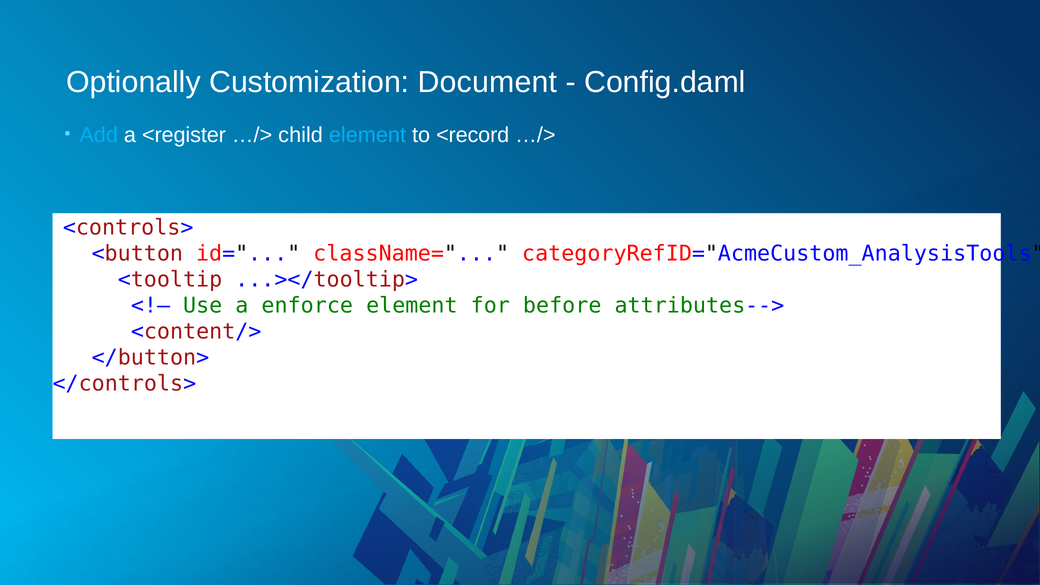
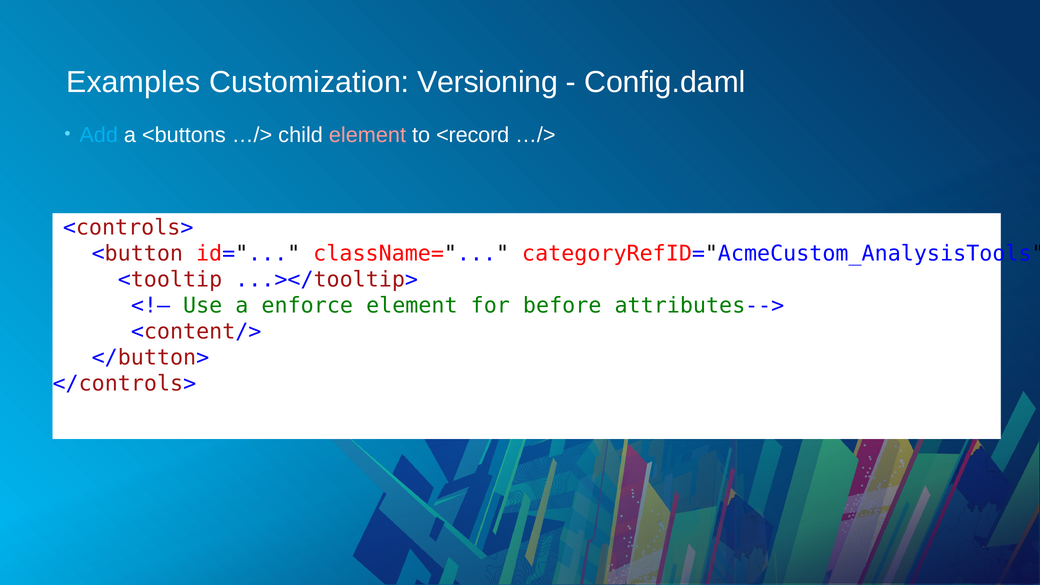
Optionally: Optionally -> Examples (133, 82)
Document: Document -> Versioning (488, 82)
<register: <register -> <buttons (184, 135)
element colour: light blue -> pink (367, 135)
